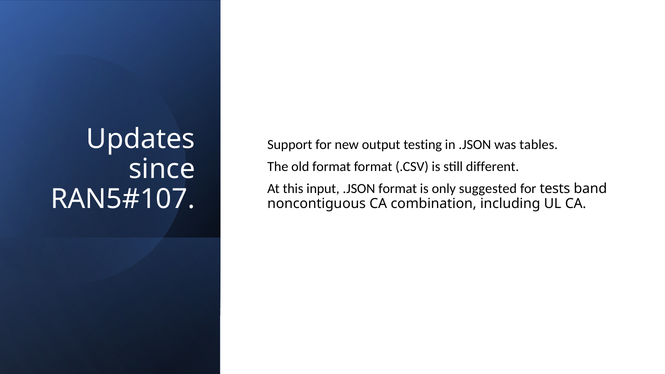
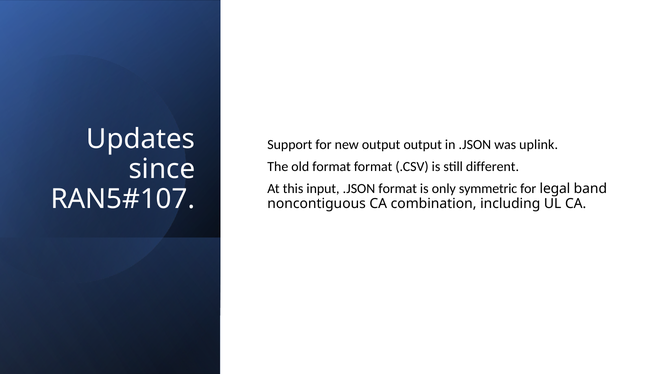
output testing: testing -> output (423, 145)
tables: tables -> uplink (539, 145)
suggested: suggested -> symmetric (488, 188)
tests: tests -> legal (555, 188)
